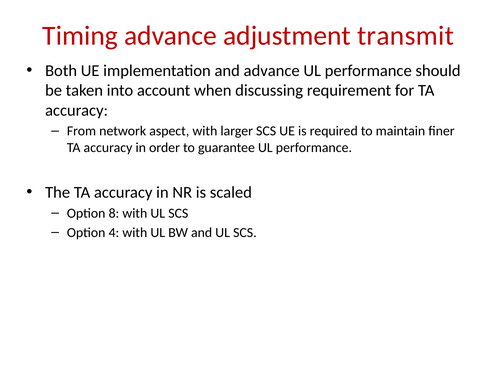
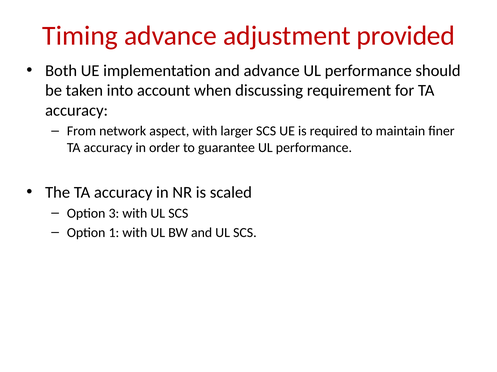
transmit: transmit -> provided (406, 36)
8: 8 -> 3 (114, 214)
4: 4 -> 1 (114, 233)
